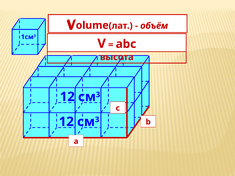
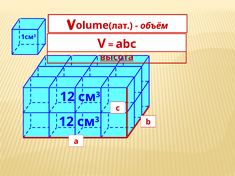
высота underline: none -> present (117, 57)
